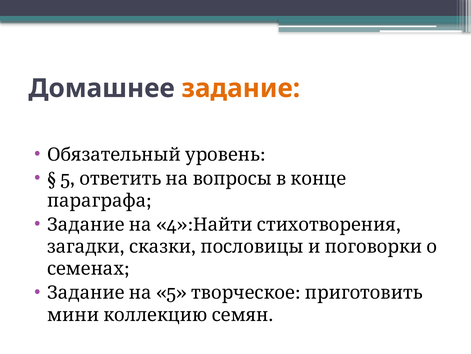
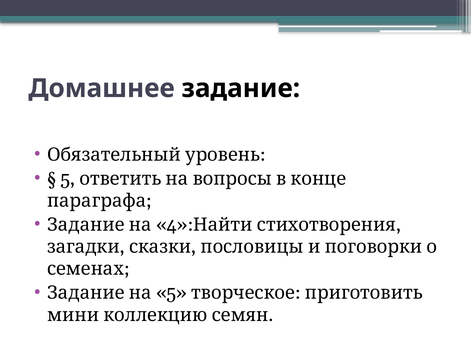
задание colour: orange -> black (241, 88)
